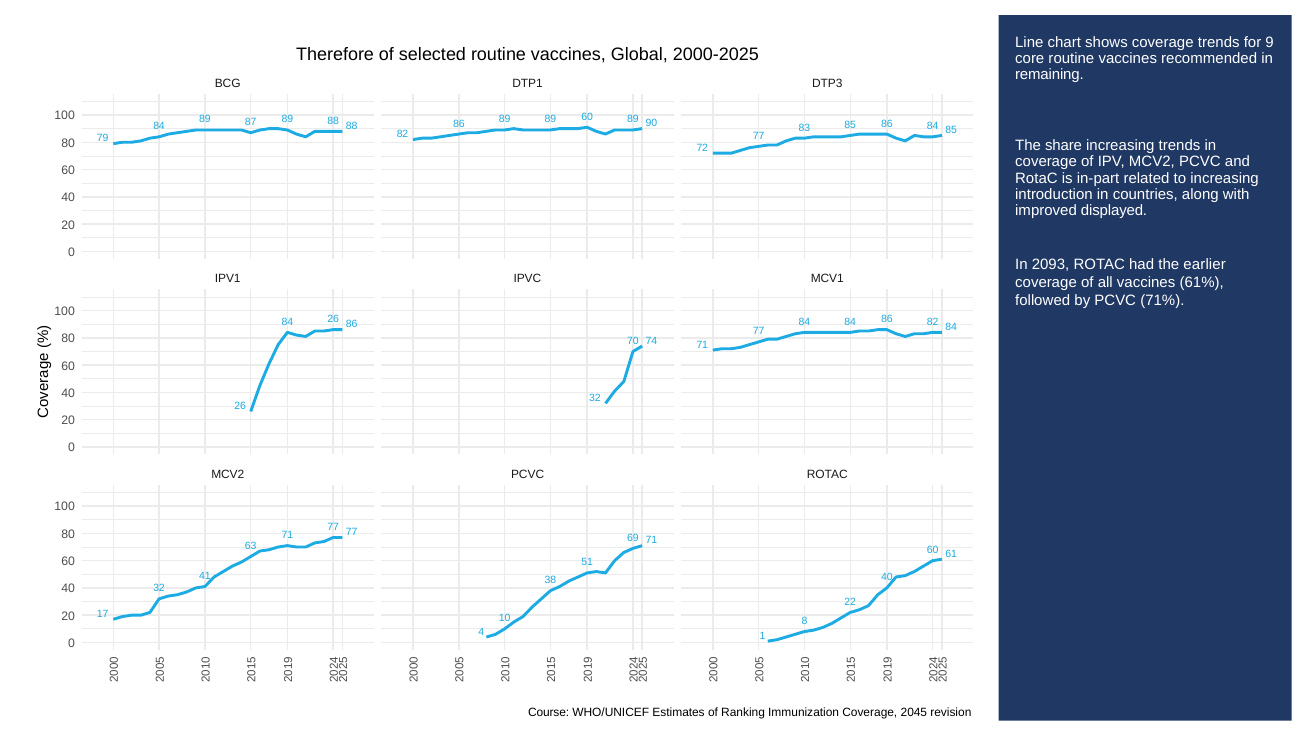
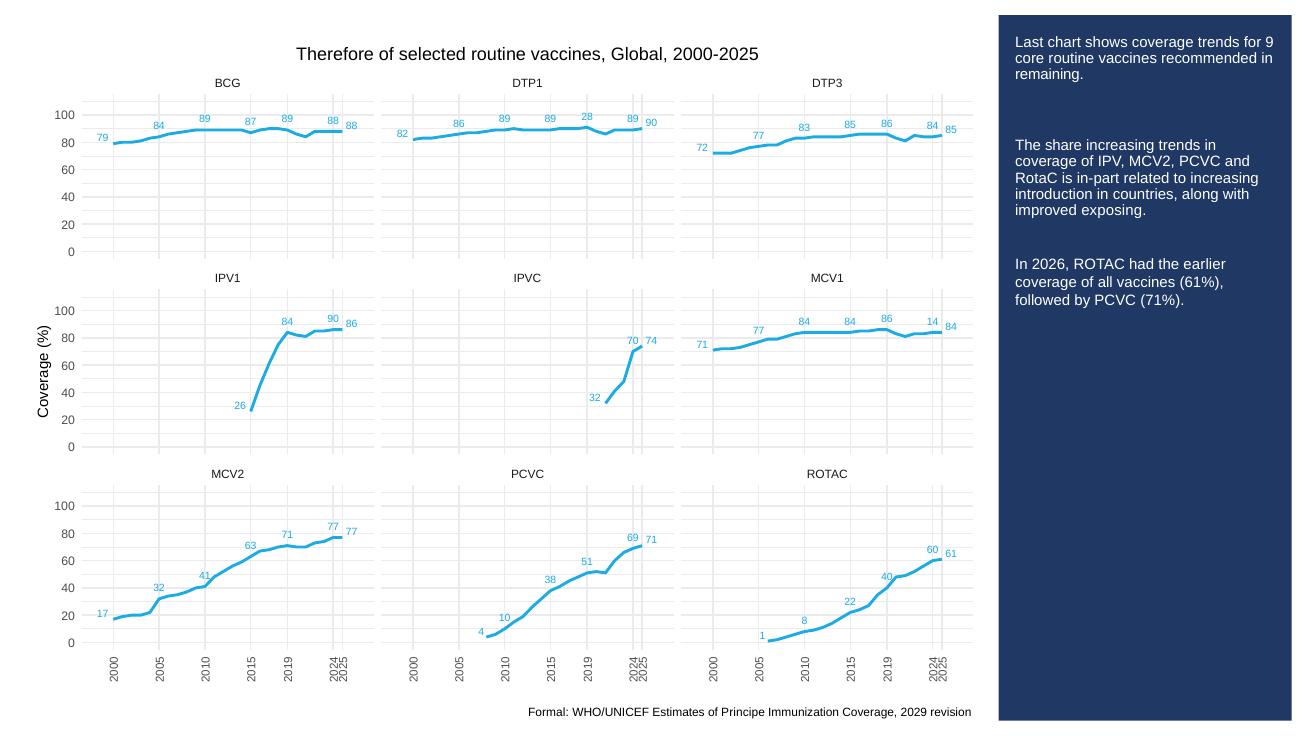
Line: Line -> Last (1029, 42)
89 60: 60 -> 28 (587, 117)
displayed: displayed -> exposing (1114, 210)
2093: 2093 -> 2026 (1051, 264)
84 26: 26 -> 90 (333, 319)
86 82: 82 -> 14 (933, 322)
Course: Course -> Formal (549, 712)
Ranking: Ranking -> Principe (743, 712)
2045: 2045 -> 2029 (914, 712)
